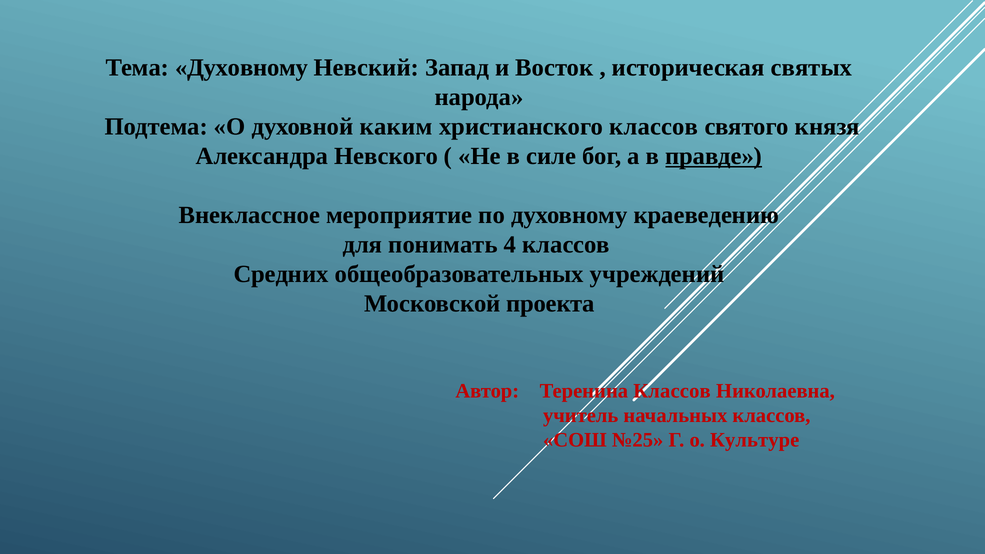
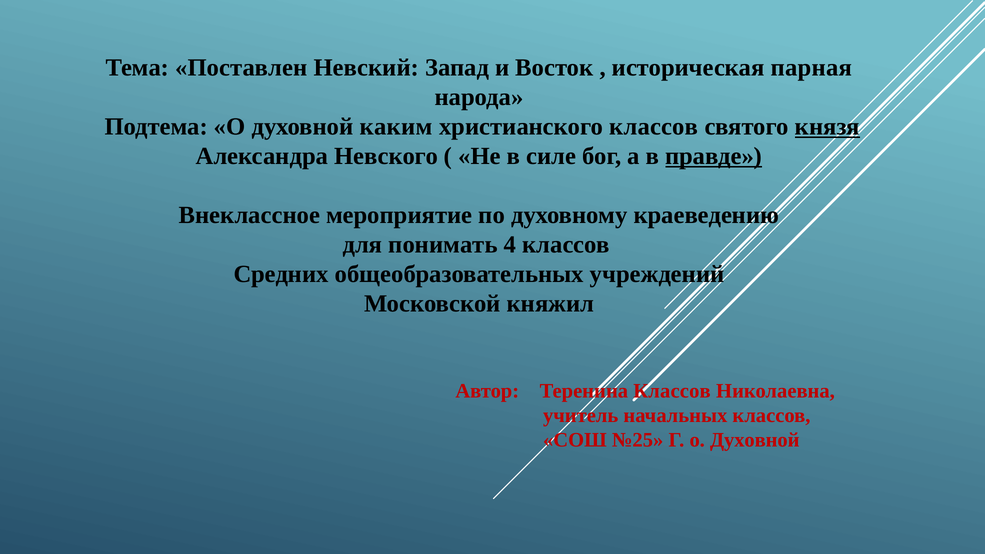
Тема Духовному: Духовному -> Поставлен (241, 67)
святых: святых -> парная (811, 67)
князя underline: none -> present (827, 127)
проекта: проекта -> княжил (550, 304)
Г о Культуре: Культуре -> Духовной (755, 440)
